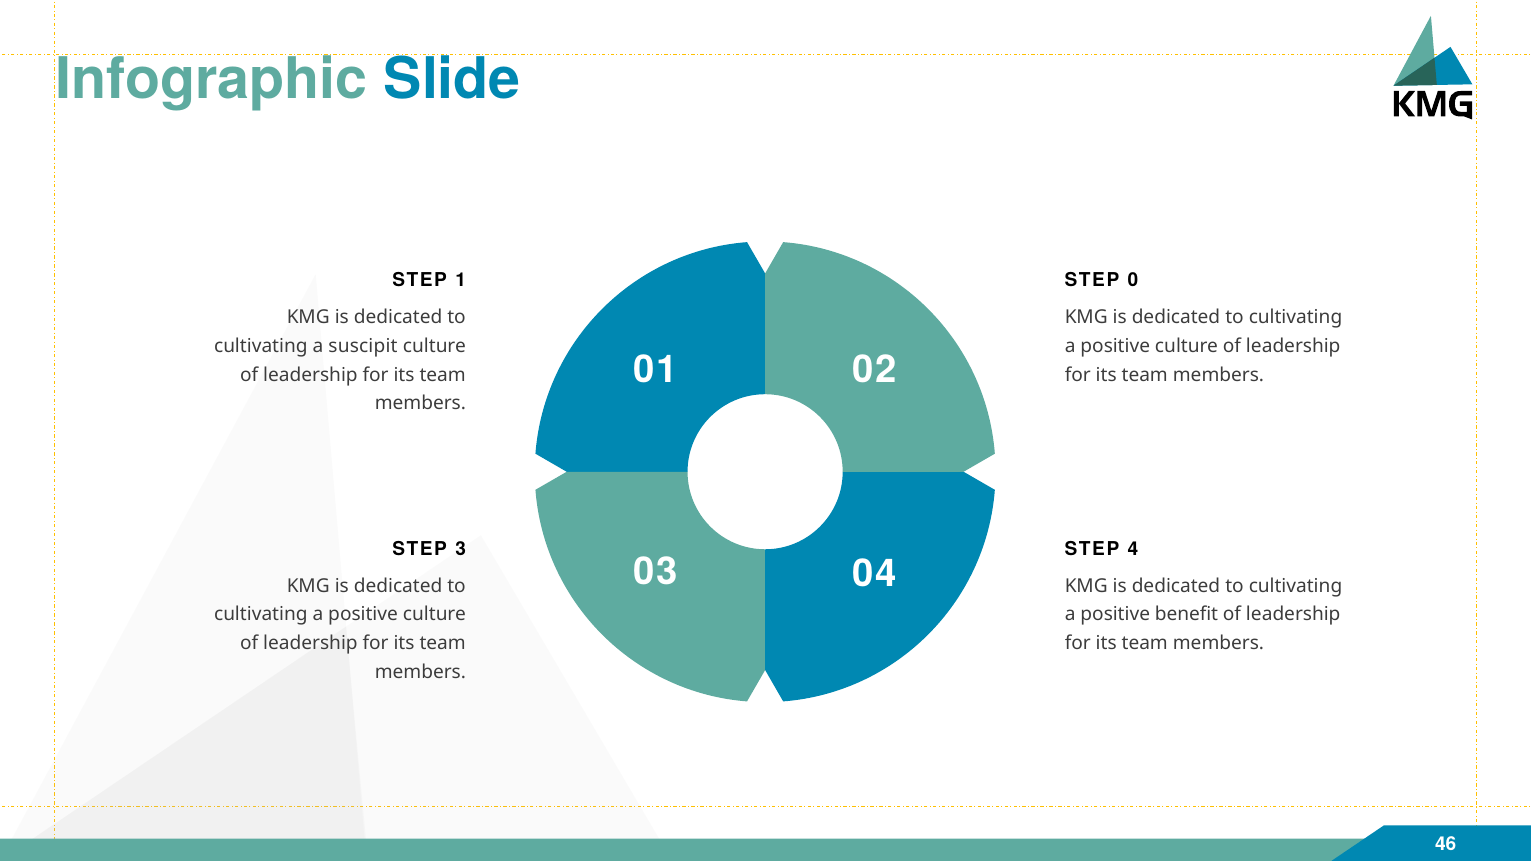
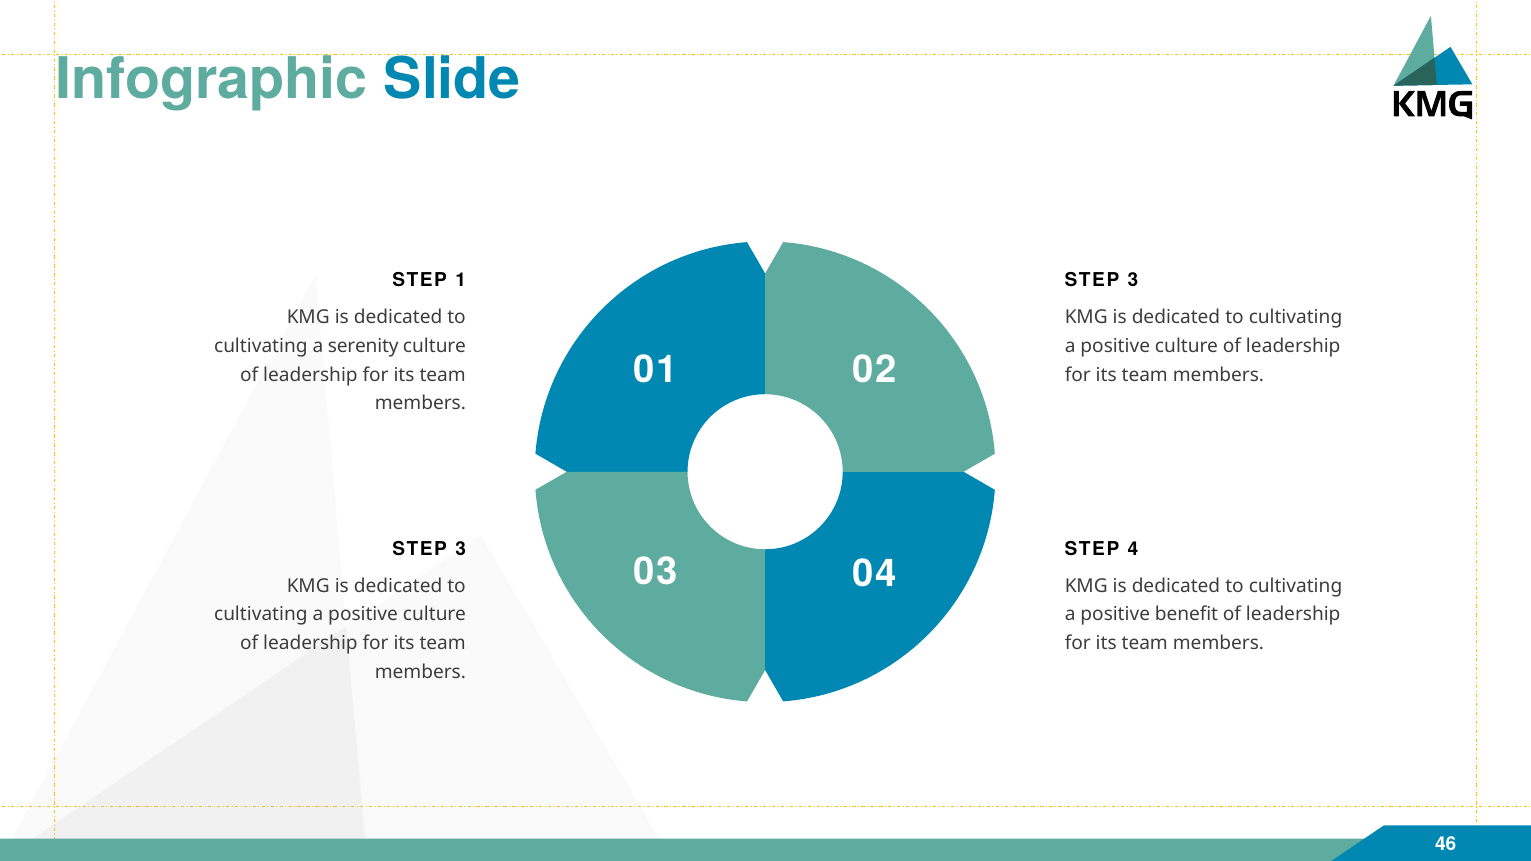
0: 0 -> 3 (1133, 281)
suscipit: suscipit -> serenity (363, 346)
